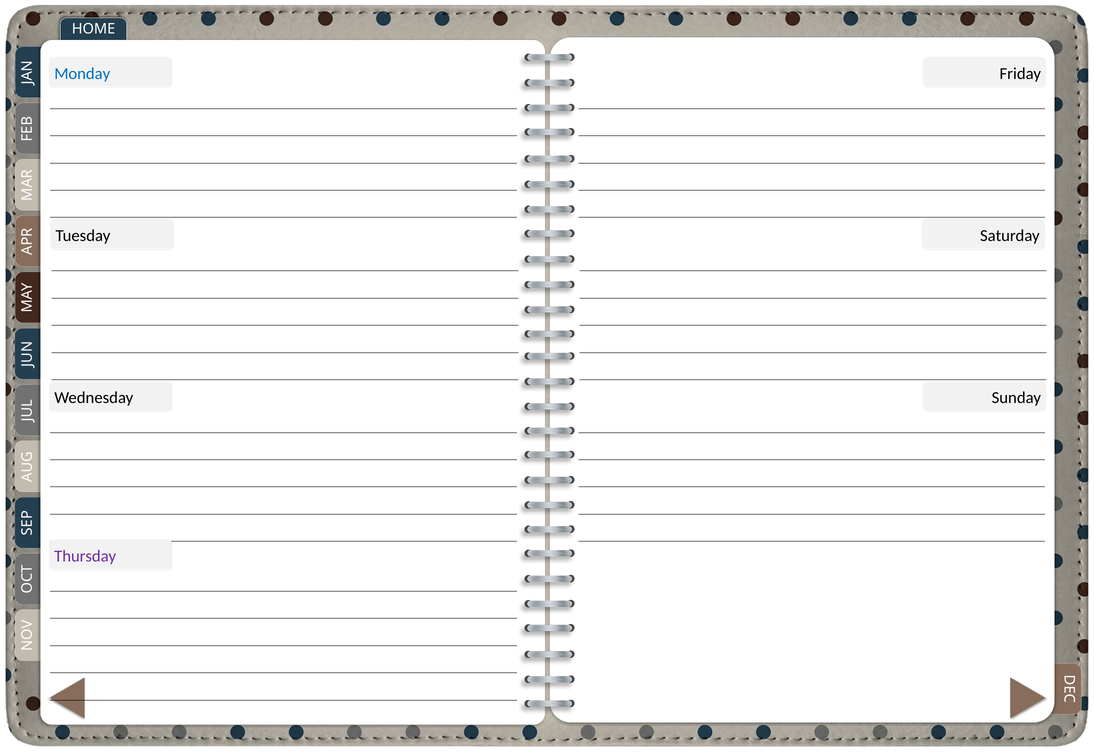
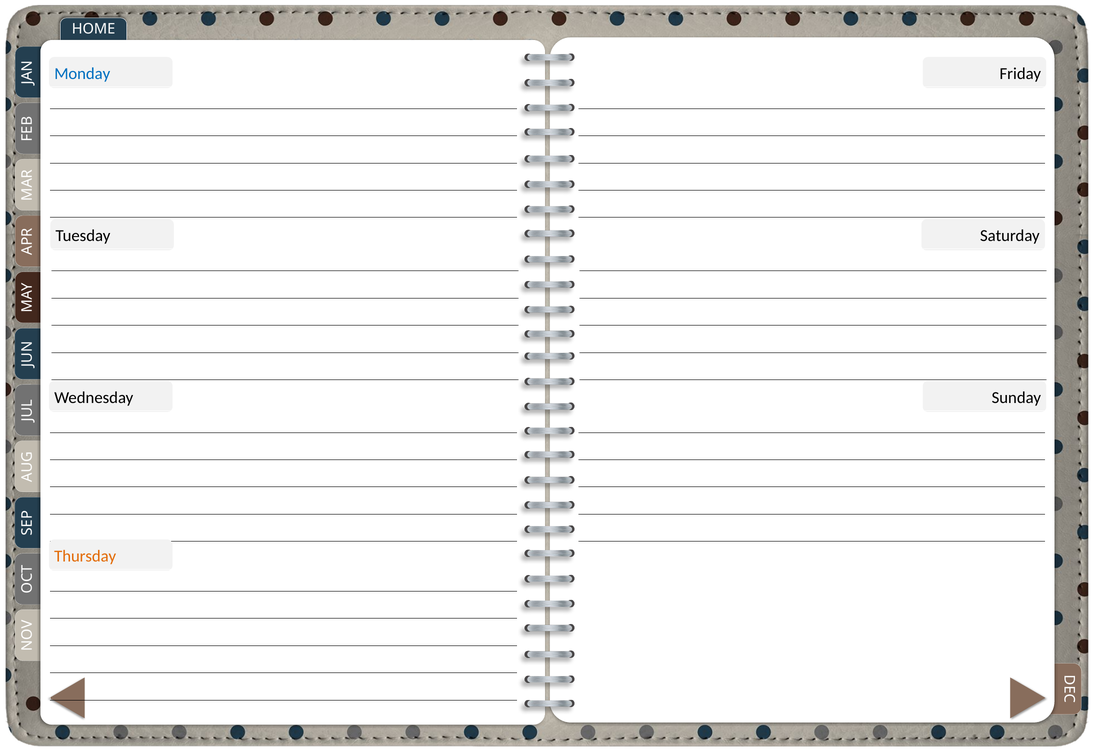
Thursday colour: purple -> orange (85, 556)
